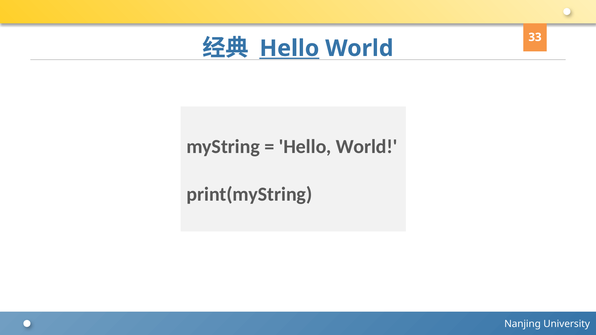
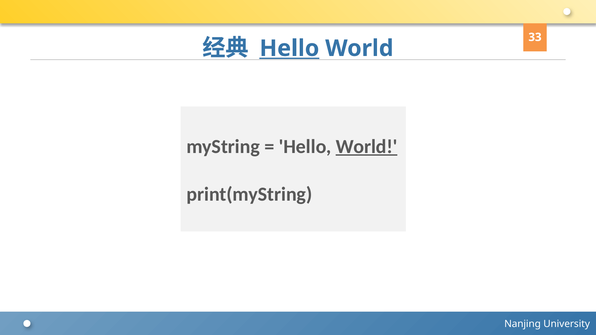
World underline: none -> present (367, 147)
